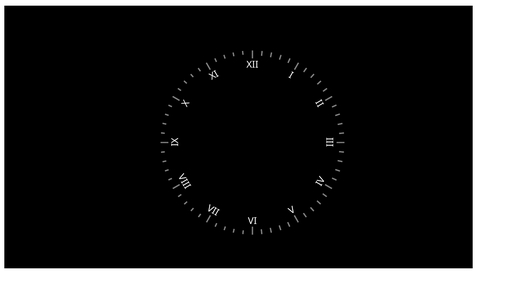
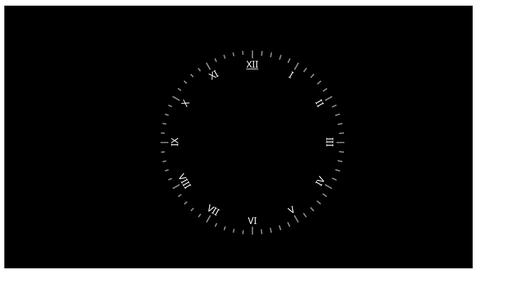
XII underline: none -> present (252, 65)
